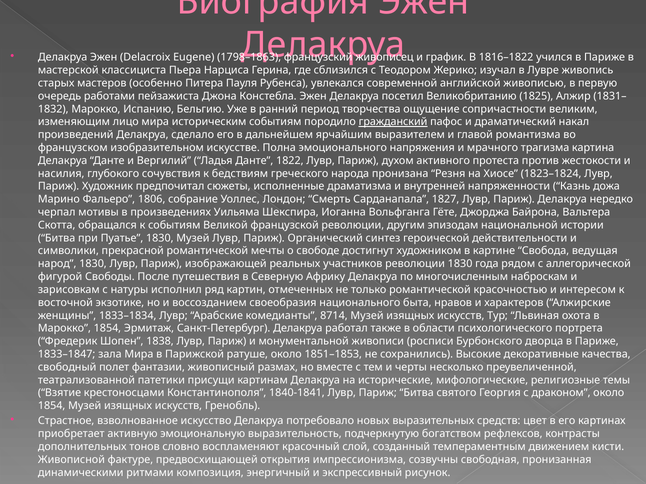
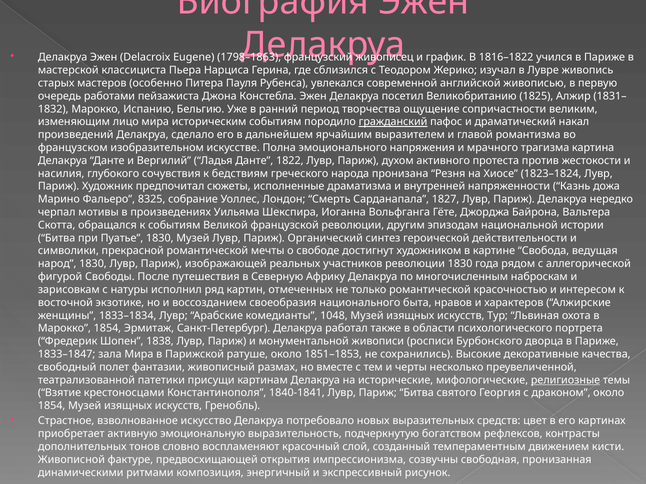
1806: 1806 -> 8325 (152, 200)
8714: 8714 -> 1048 (334, 316)
религиозные underline: none -> present (566, 380)
